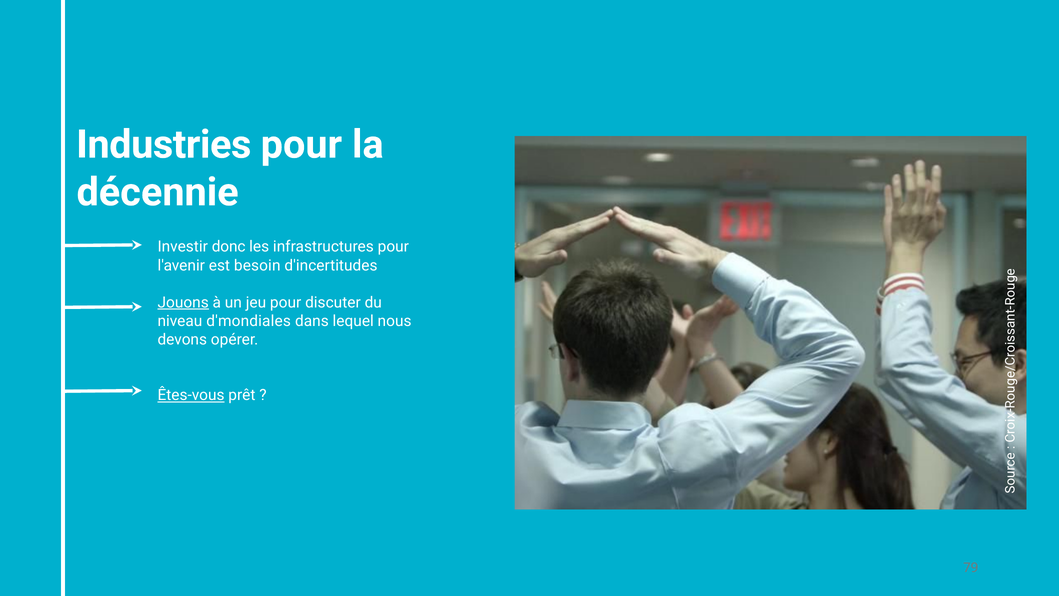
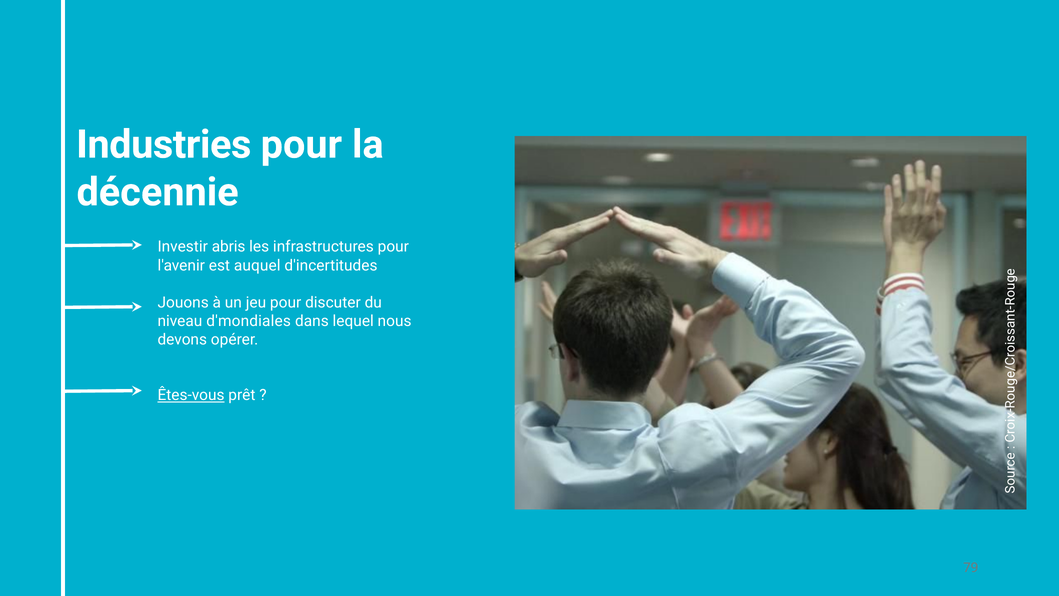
donc: donc -> abris (229, 247)
besoin: besoin -> auquel (257, 265)
Jouons underline: present -> none (183, 302)
